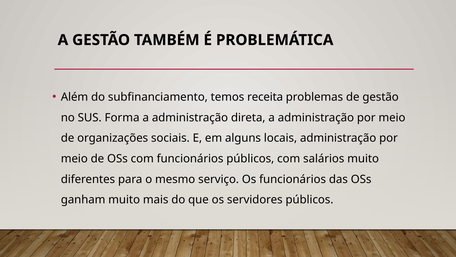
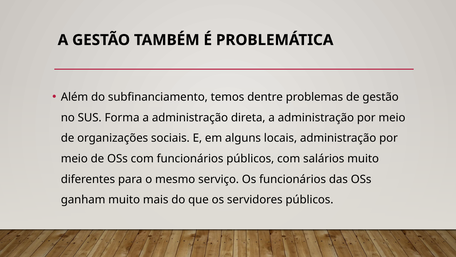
receita: receita -> dentre (265, 97)
